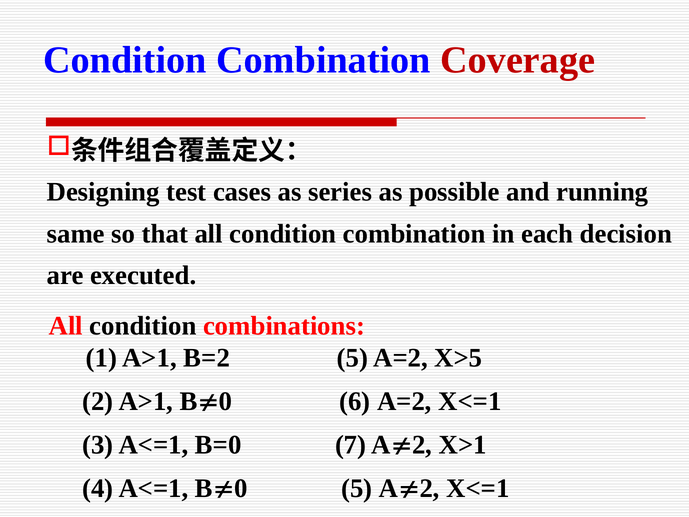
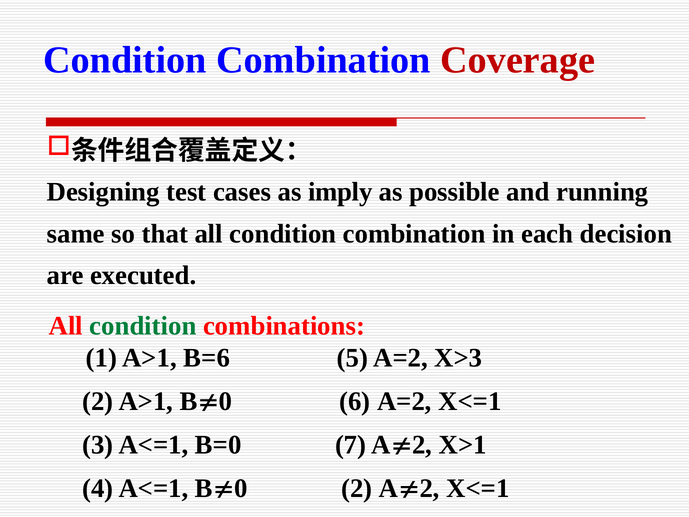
series: series -> imply (340, 192)
condition colour: black -> green (143, 326)
B=2: B=2 -> B=6 (207, 358)
X>5: X>5 -> X>3 (458, 358)
5: 5 -> 2 (357, 488)
